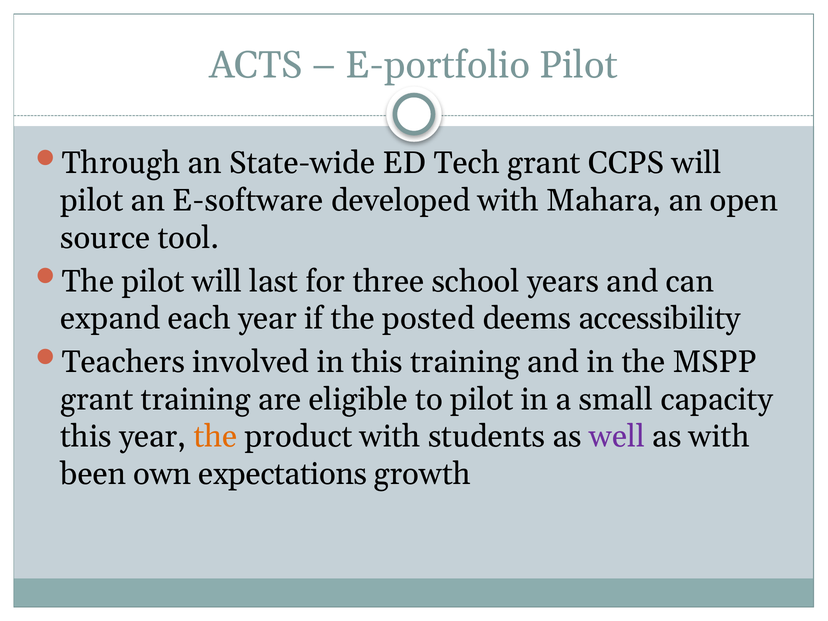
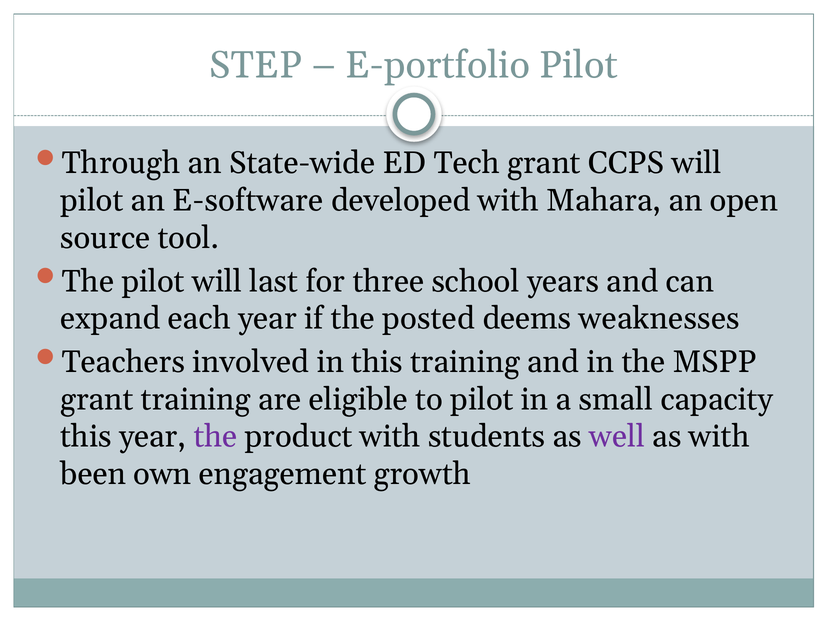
ACTS: ACTS -> STEP (256, 65)
accessibility: accessibility -> weaknesses (659, 319)
the colour: orange -> purple (215, 437)
expectations: expectations -> engagement (283, 474)
